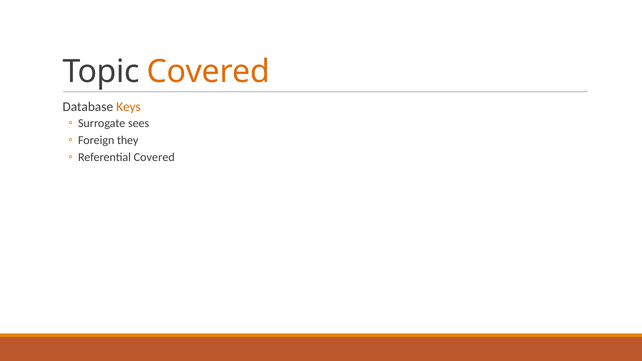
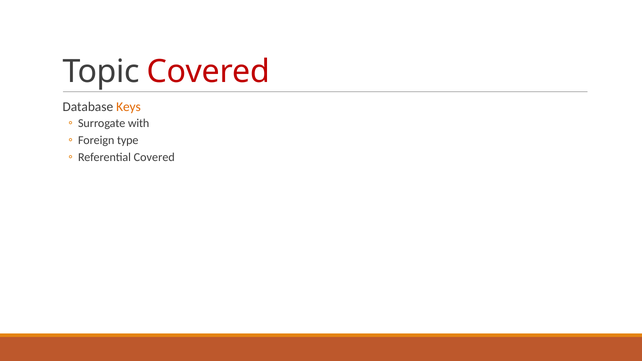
Covered colour: orange -> red (208, 72)
sees: sees -> with (139, 123)
they: they -> type (128, 140)
